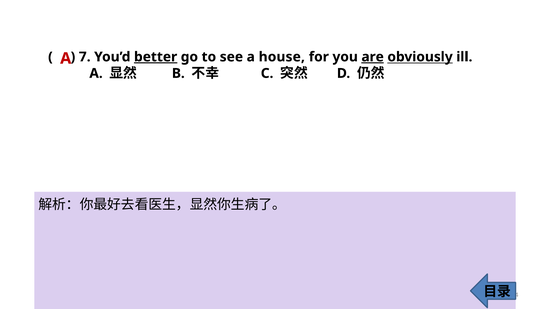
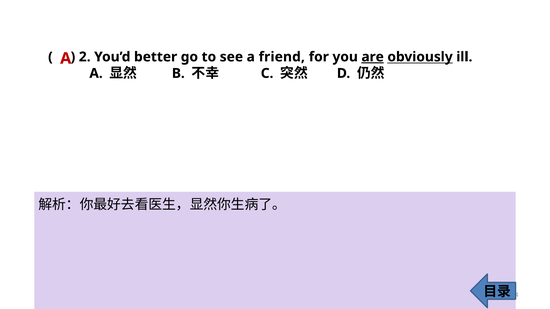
7: 7 -> 2 (85, 57)
better underline: present -> none (156, 57)
house: house -> friend (282, 57)
